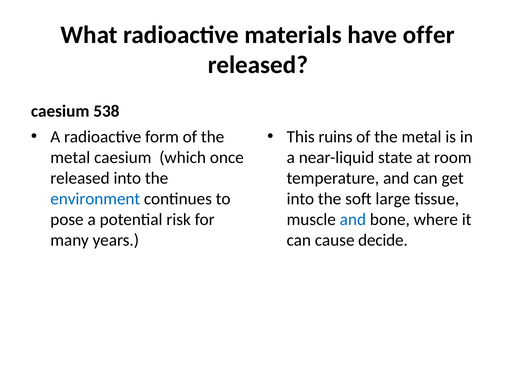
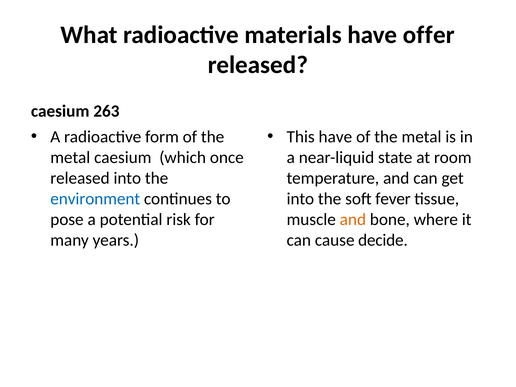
538: 538 -> 263 (106, 111)
This ruins: ruins -> have (335, 137)
large: large -> fever (393, 199)
and colour: blue -> orange (353, 219)
